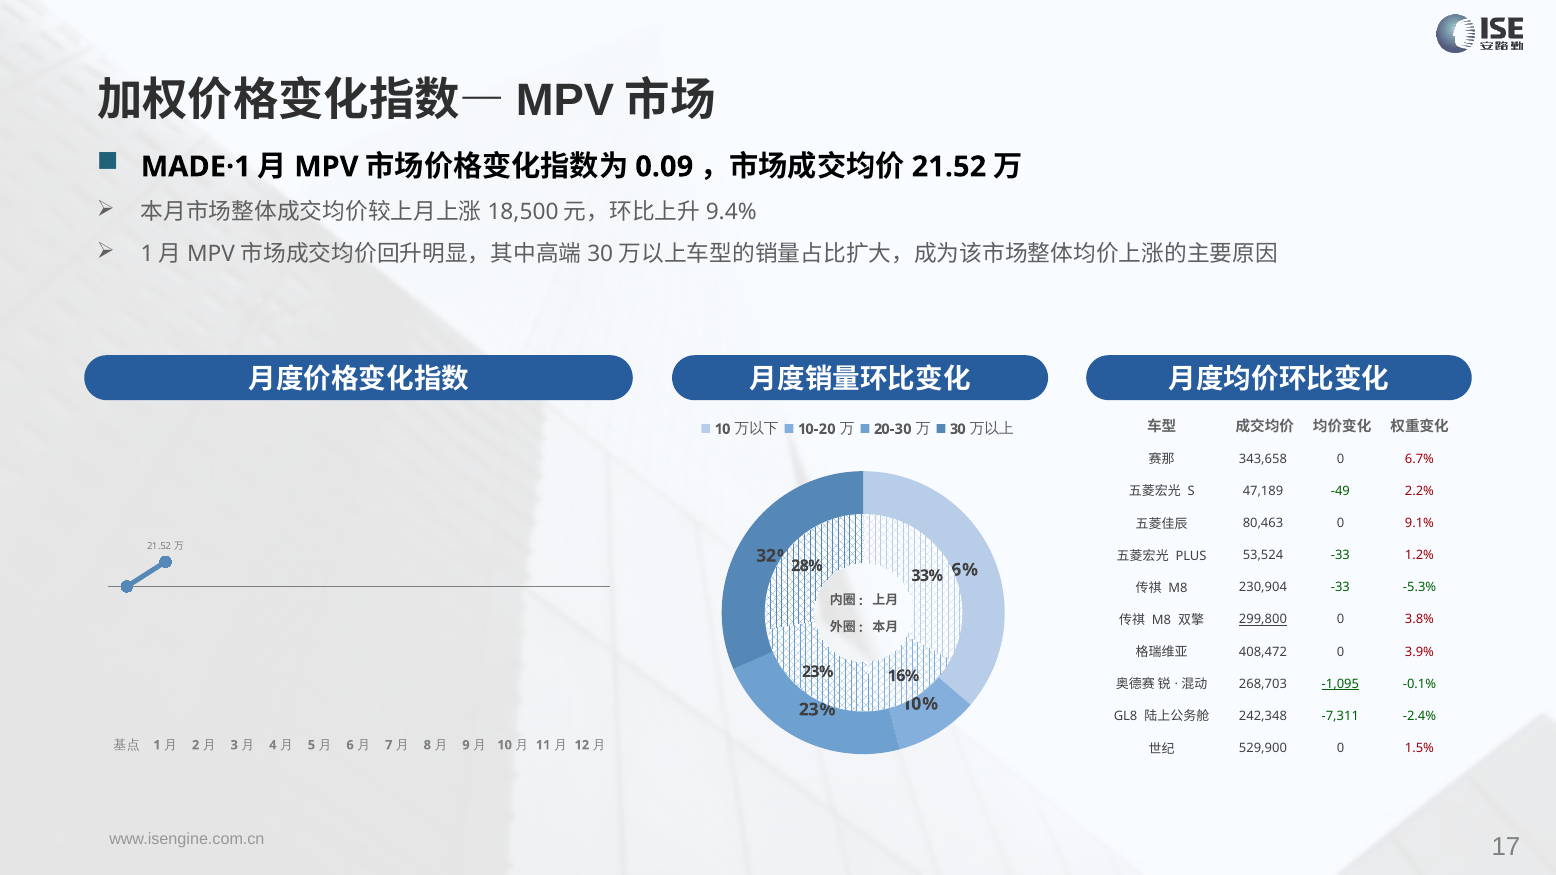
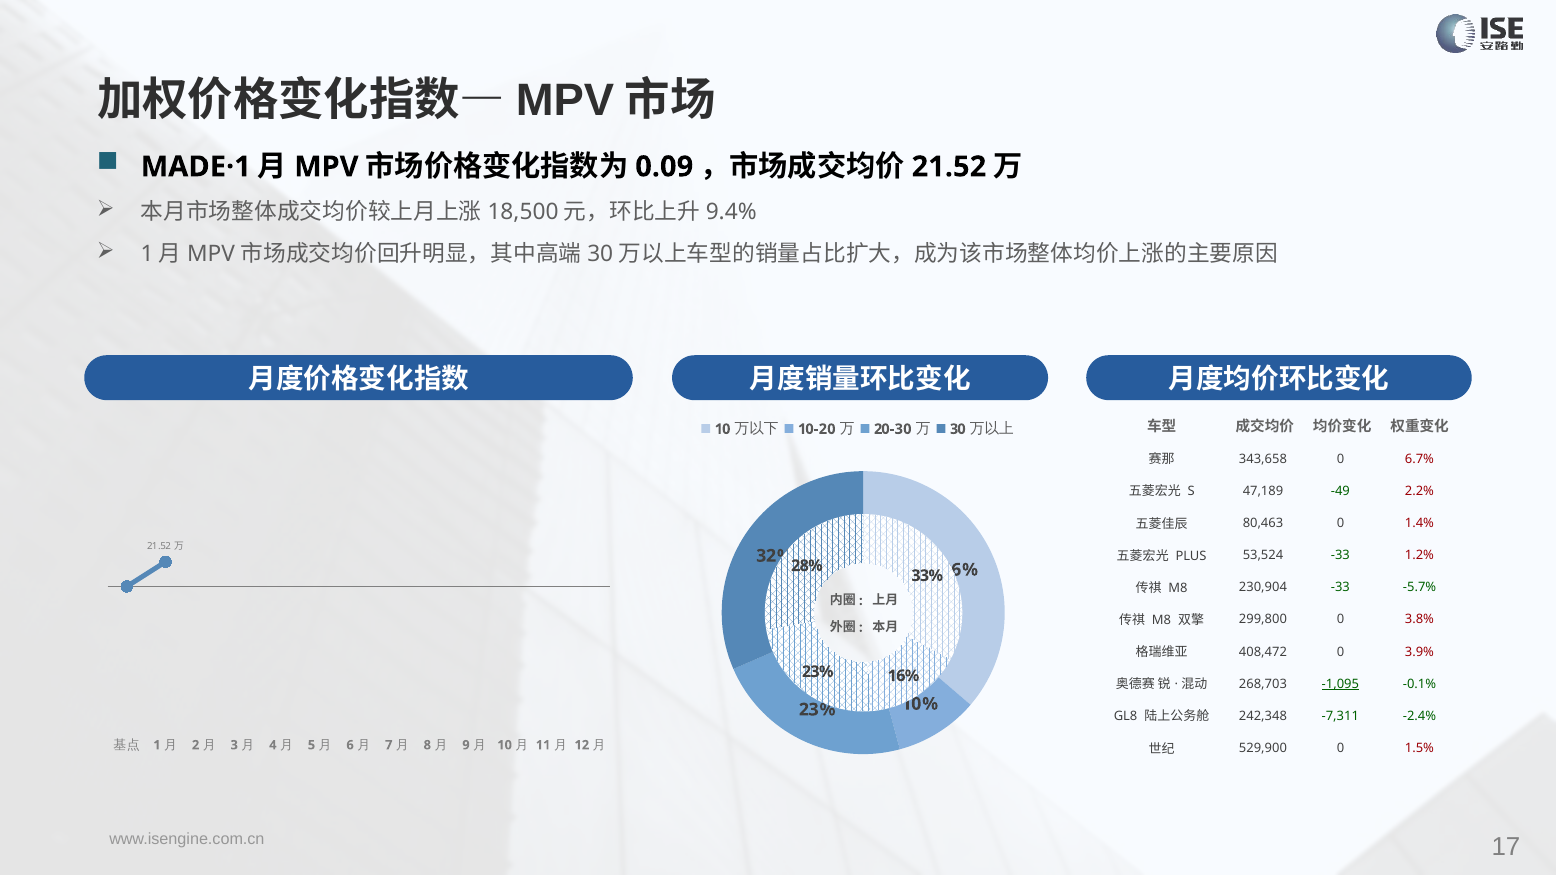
9.1%: 9.1% -> 1.4% (1419, 523)
-5.3%: -5.3% -> -5.7% (1420, 588)
299,800 underline: present -> none (1263, 620)
